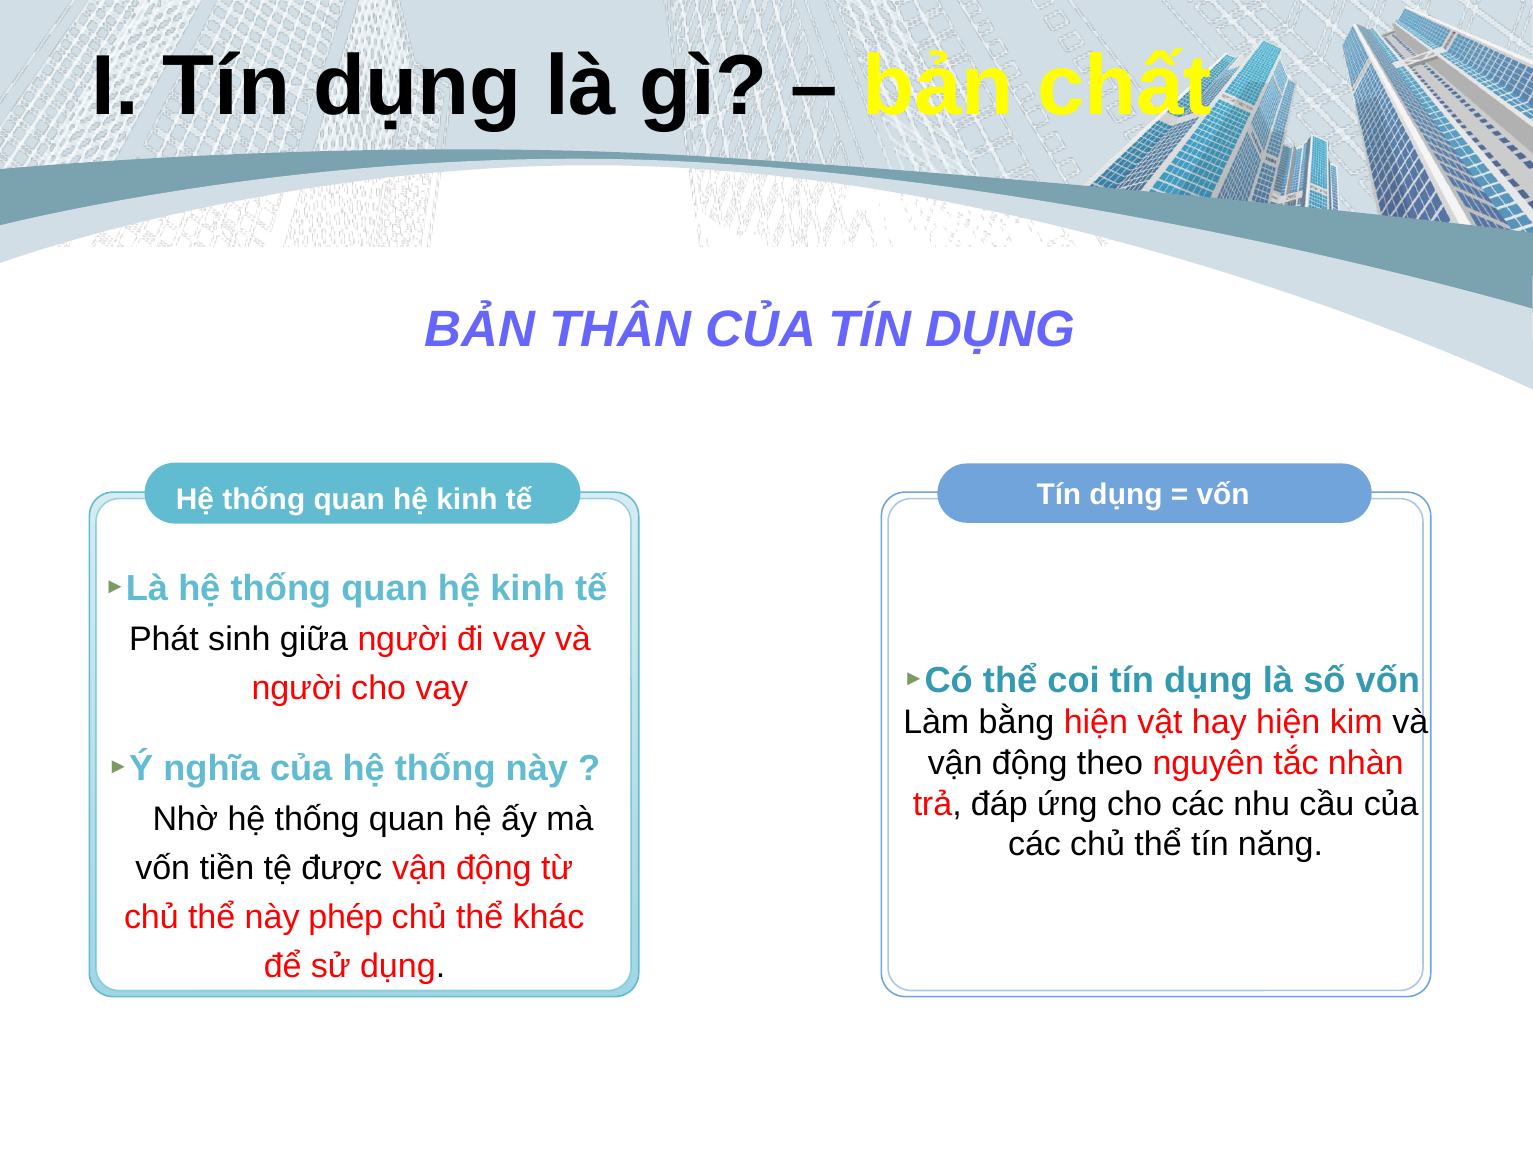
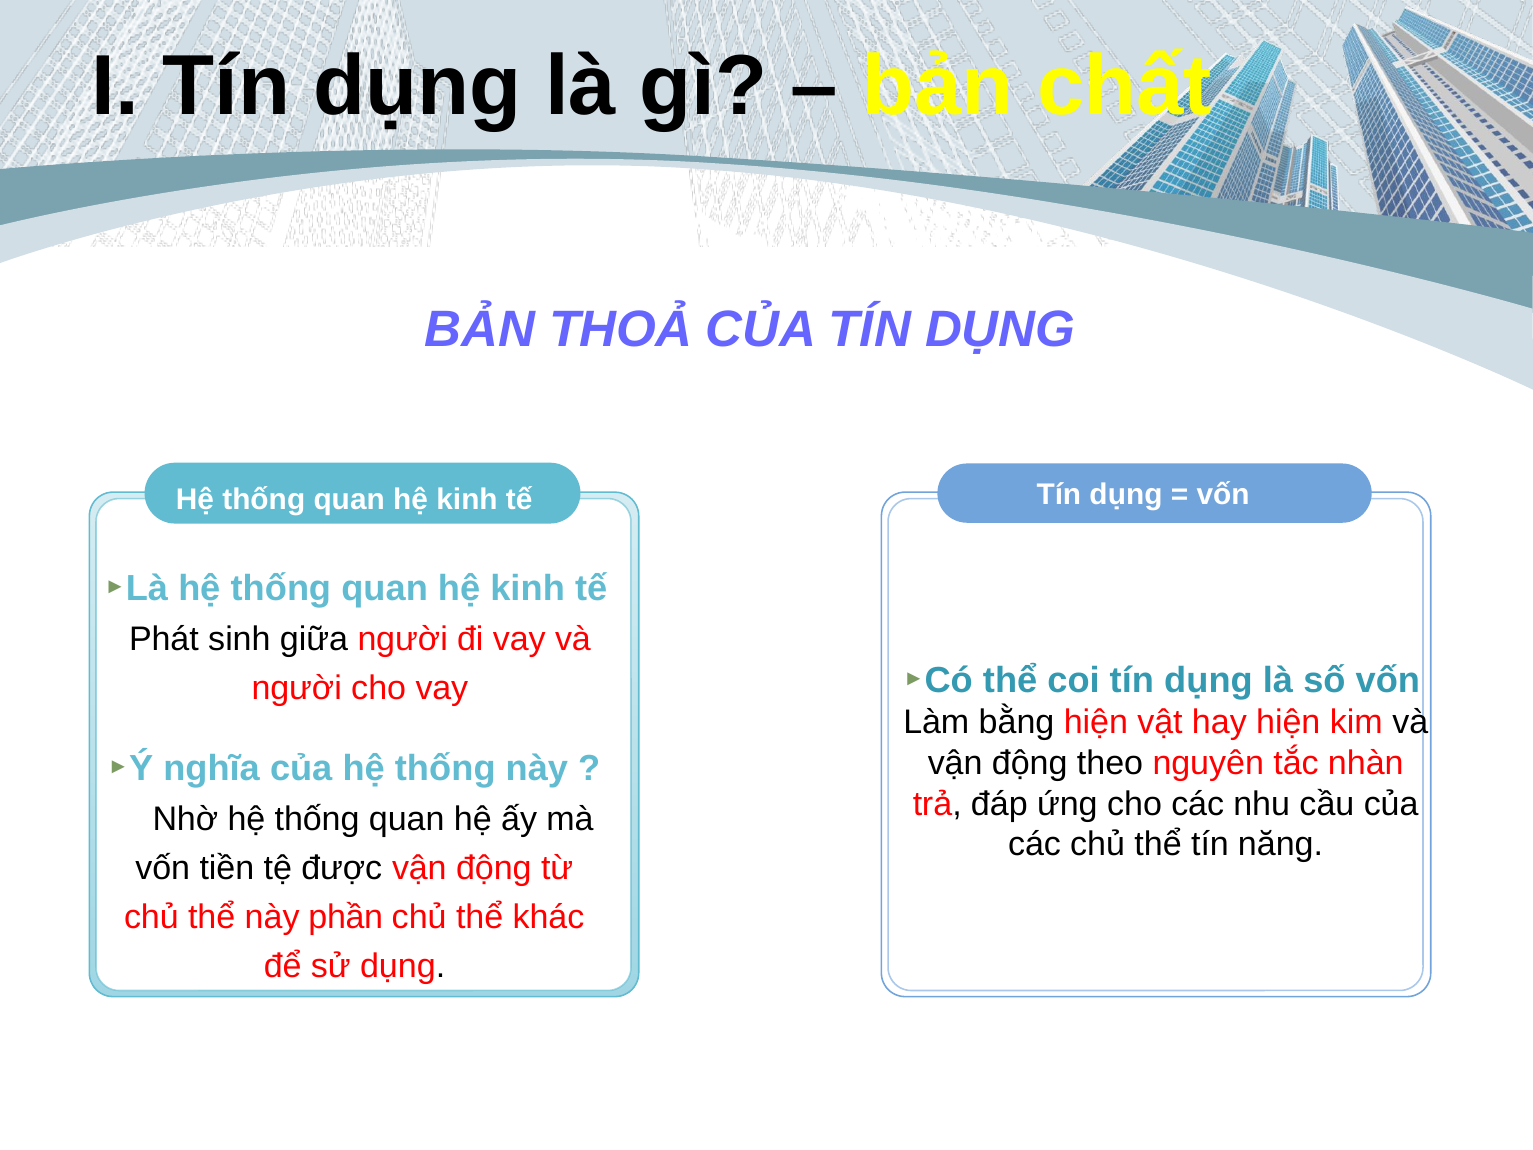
THÂN: THÂN -> THOẢ (621, 329)
phép: phép -> phần (346, 917)
